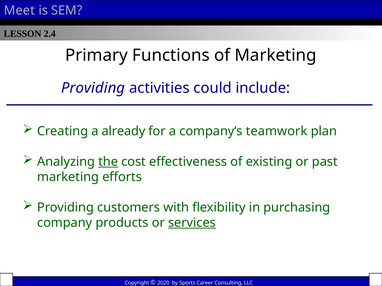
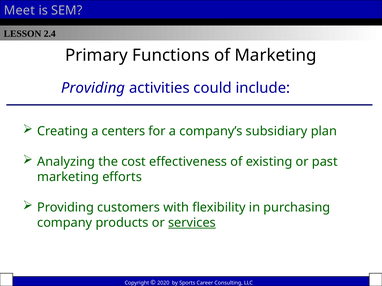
already: already -> centers (123, 131)
teamwork: teamwork -> subsidiary (277, 131)
the underline: present -> none (108, 162)
